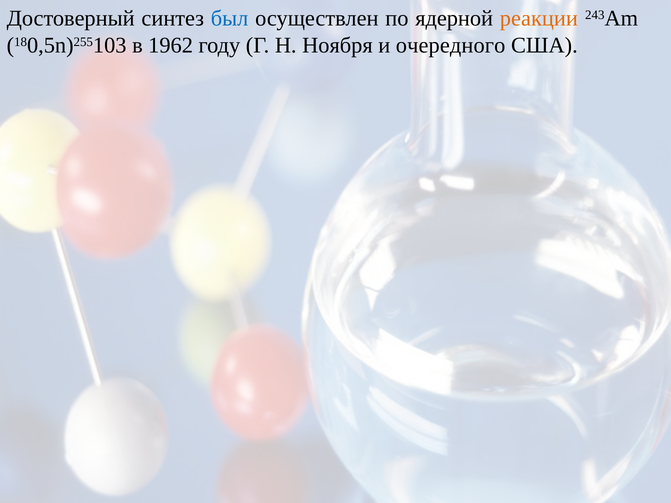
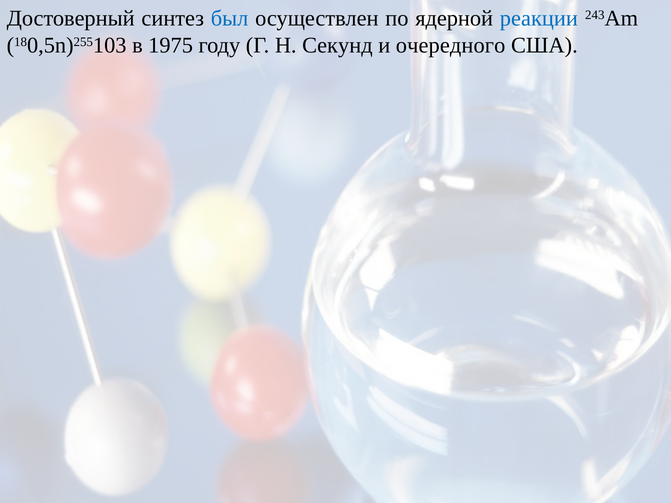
реакции colour: orange -> blue (539, 19)
1962: 1962 -> 1975 (171, 45)
Ноября: Ноября -> Секунд (337, 45)
